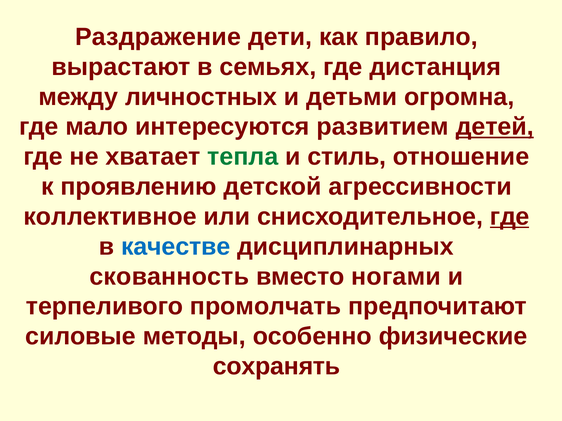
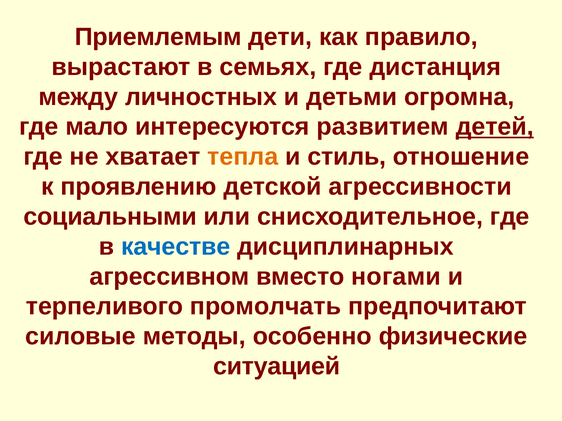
Раздражение: Раздражение -> Приемлемым (158, 37)
тепла colour: green -> orange (243, 157)
коллективное: коллективное -> социальными (110, 217)
где underline: present -> none (510, 217)
скованность: скованность -> агрессивном (169, 277)
сохранять: сохранять -> ситуацией (277, 367)
